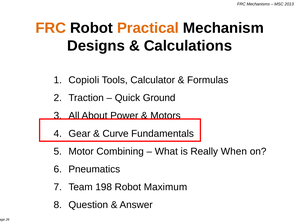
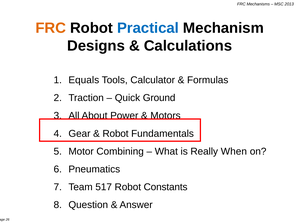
Practical colour: orange -> blue (148, 28)
Copioli: Copioli -> Equals (84, 80)
Curve: Curve -> Robot (116, 133)
198: 198 -> 517 (104, 187)
Maximum: Maximum -> Constants (166, 187)
